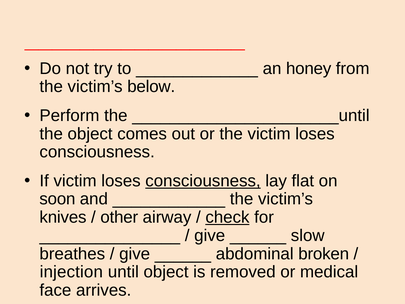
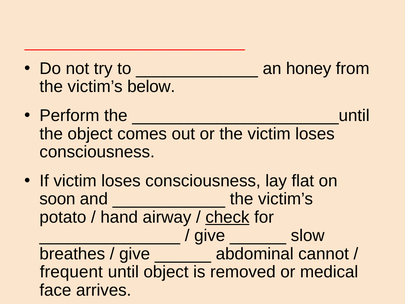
consciousness underline: present -> none (203, 181)
knives: knives -> potato (63, 217)
other: other -> hand (119, 217)
broken: broken -> cannot (324, 254)
injection: injection -> frequent (71, 272)
